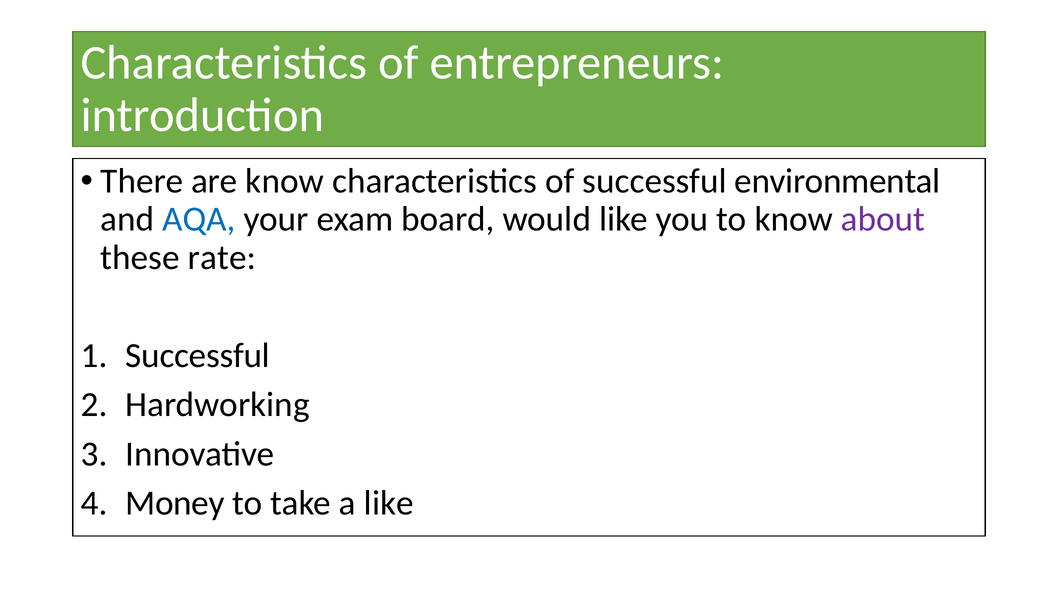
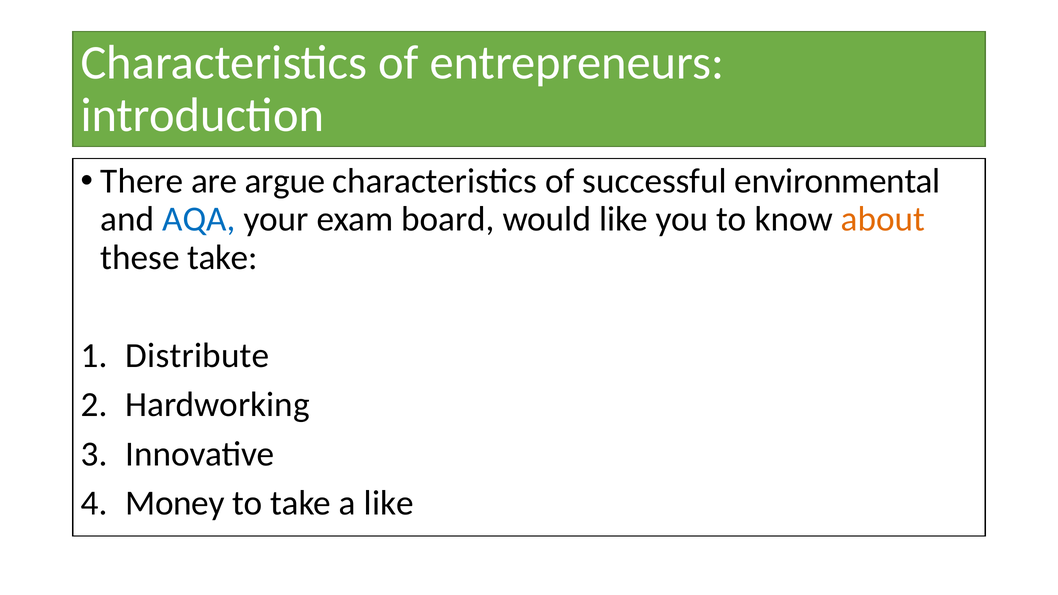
are know: know -> argue (285, 181)
about colour: purple -> orange (883, 219)
these rate: rate -> take (222, 257)
Successful: Successful -> Distribute (197, 356)
